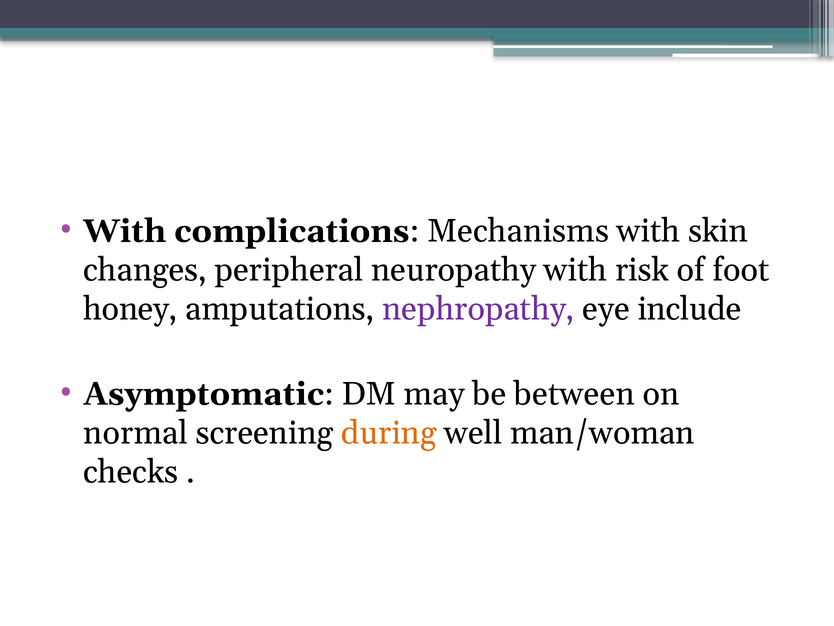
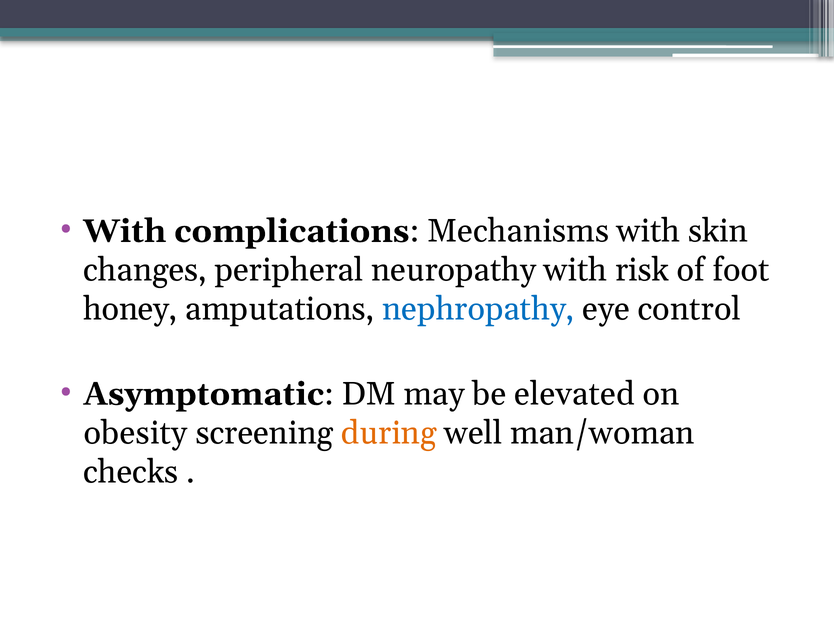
nephropathy colour: purple -> blue (479, 309)
include: include -> control (689, 309)
between: between -> elevated (574, 394)
normal: normal -> obesity (135, 433)
